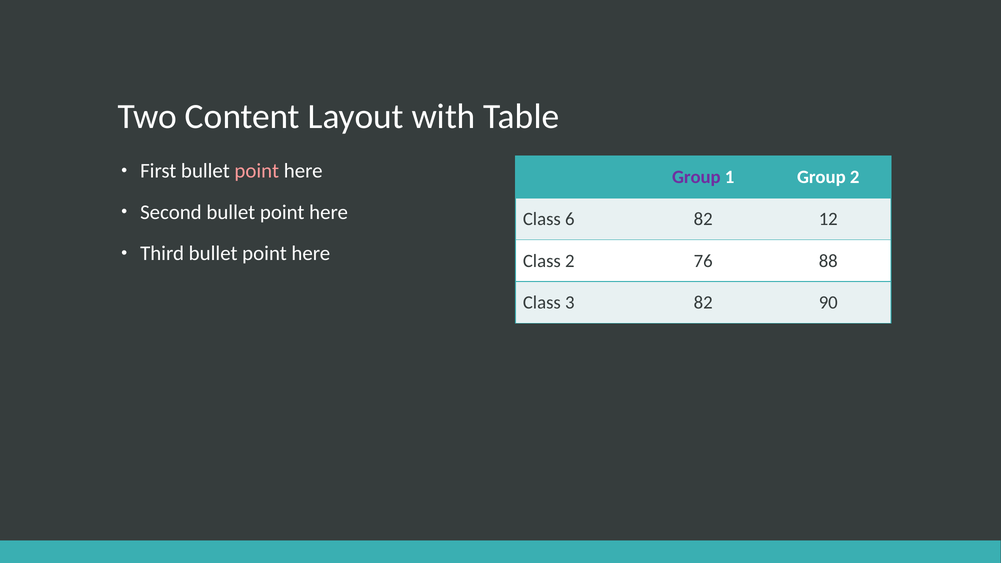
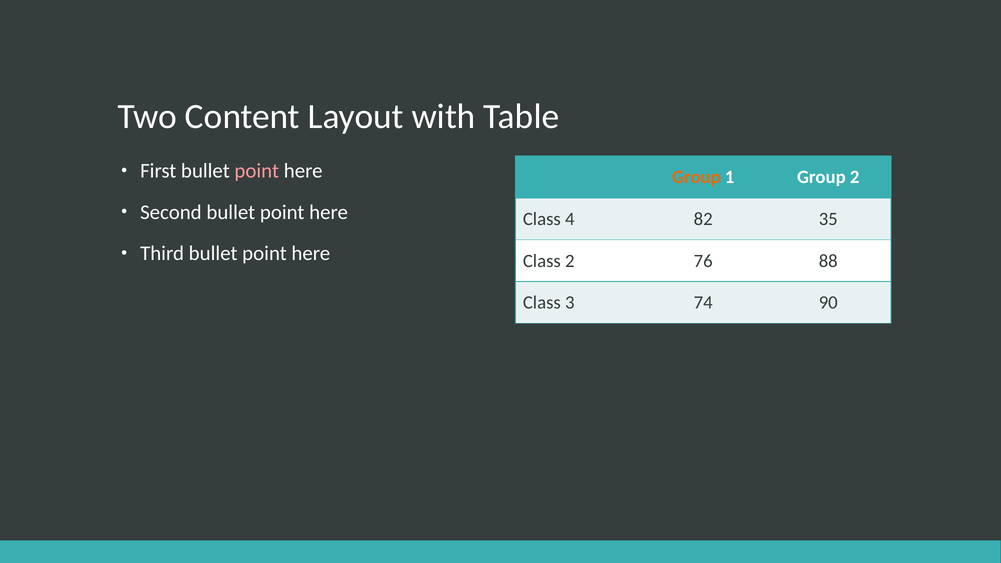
Group colour: purple -> orange (696, 177)
6: 6 -> 4 (570, 219)
12: 12 -> 35 (828, 219)
3 82: 82 -> 74 (703, 303)
